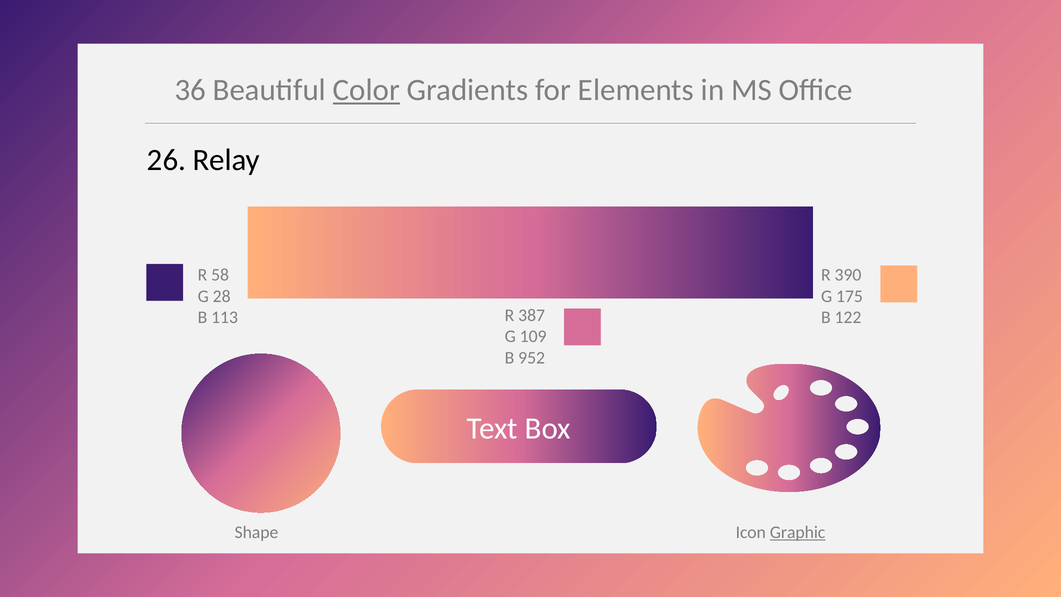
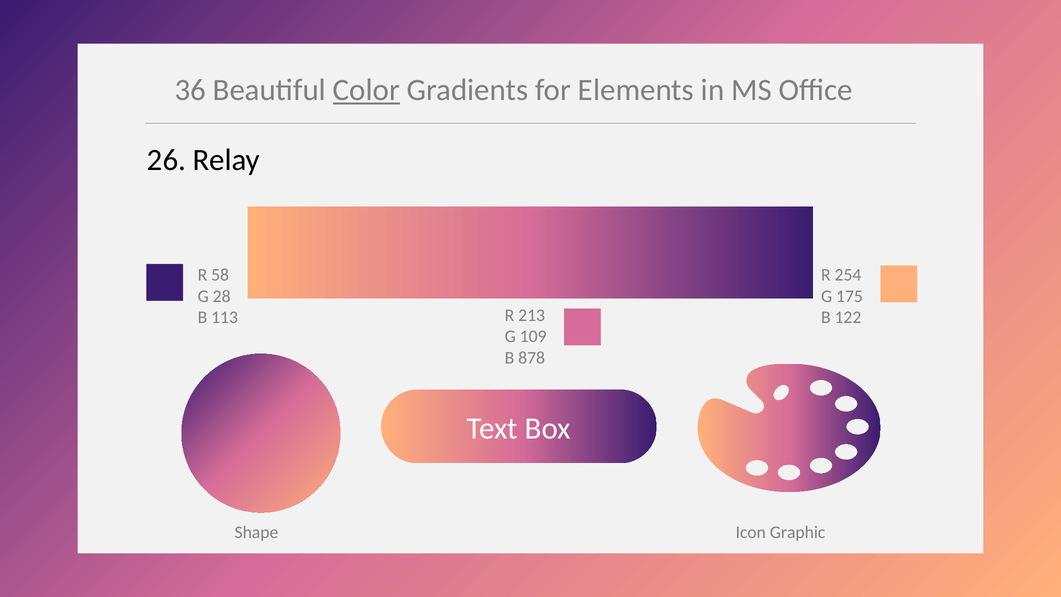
390: 390 -> 254 (848, 275)
387: 387 -> 213 (532, 315)
952: 952 -> 878 (532, 358)
Graphic underline: present -> none (798, 532)
